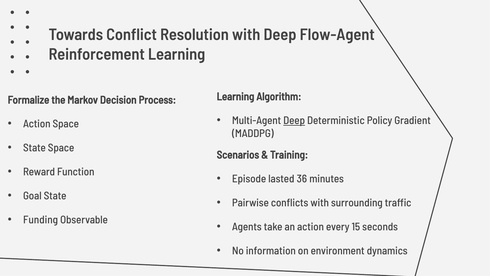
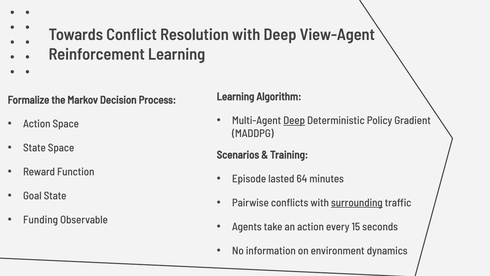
Flow-Agent: Flow-Agent -> View-Agent (337, 35)
36: 36 -> 64 (302, 179)
surrounding underline: none -> present (357, 203)
